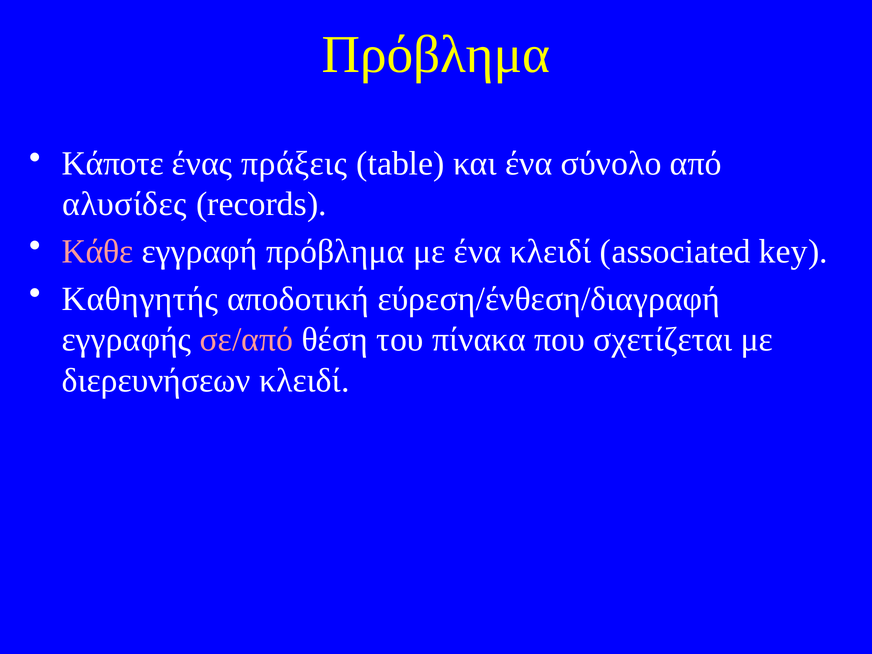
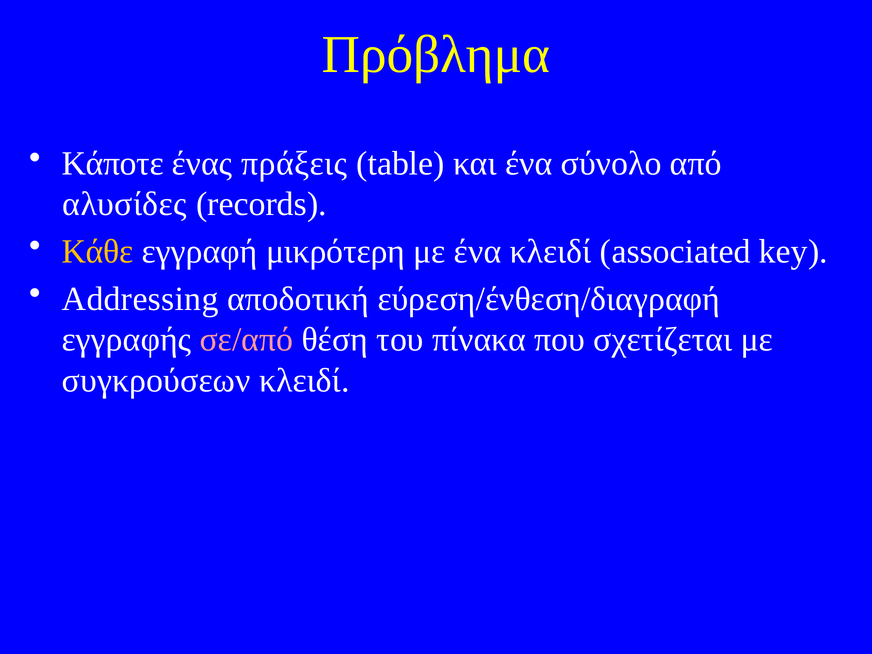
Κάθε colour: pink -> yellow (98, 252)
εγγραφή πρόβλημα: πρόβλημα -> μικρότερη (335, 252)
Καθηγητής: Καθηγητής -> Addressing (140, 299)
διερευνήσεων: διερευνήσεων -> συγκρούσεων (156, 381)
